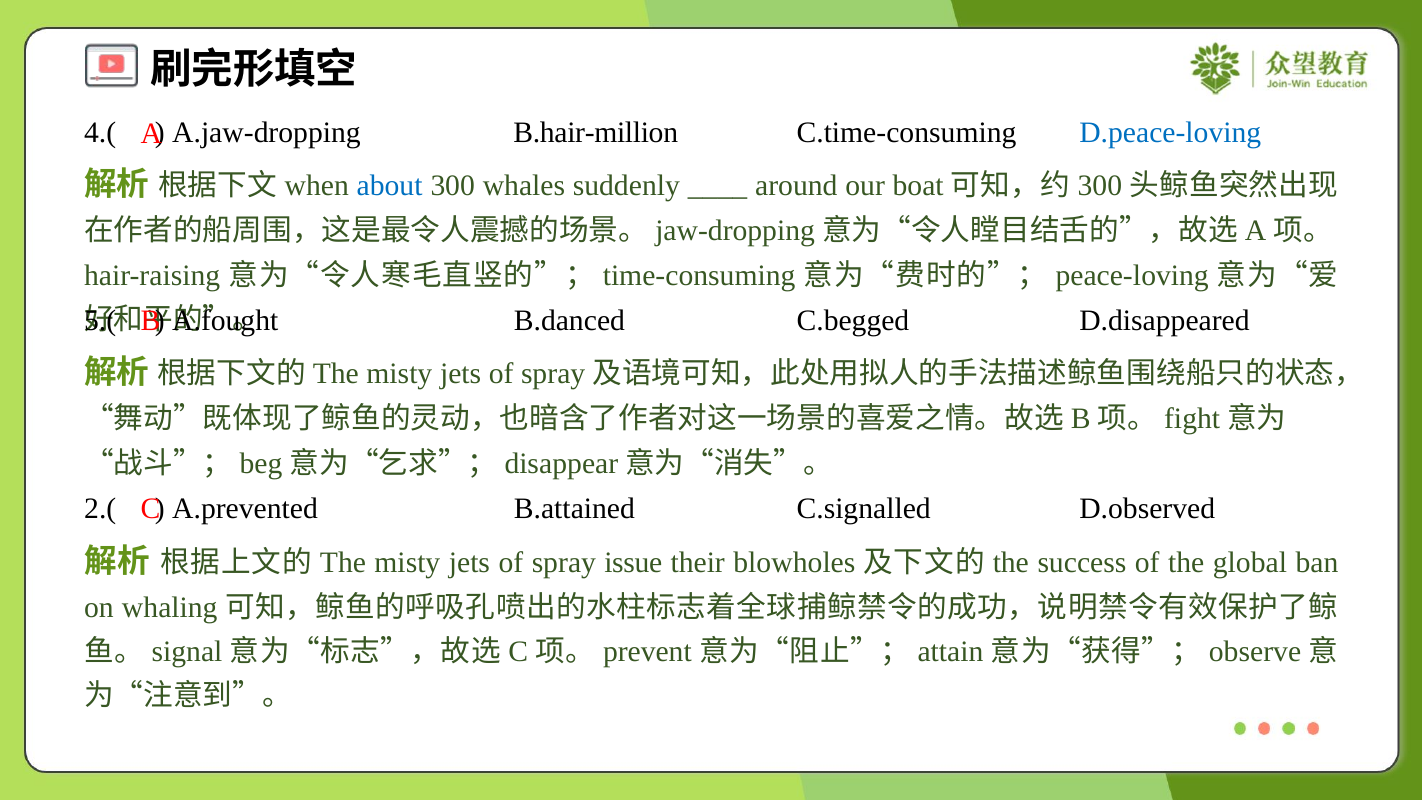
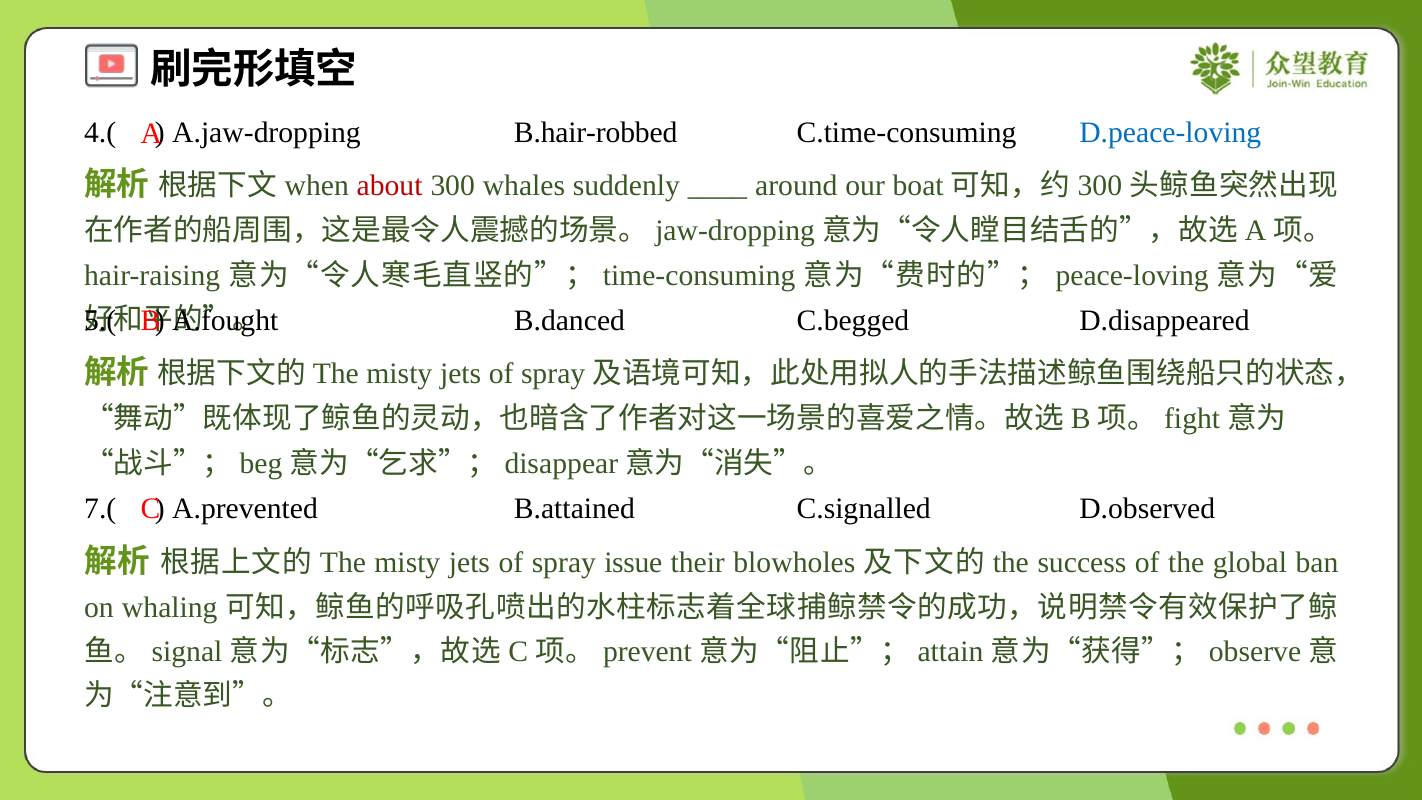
B.hair-million: B.hair-million -> B.hair-robbed (596, 133)
about colour: blue -> red (390, 186)
2.(: 2.( -> 7.( (100, 509)
